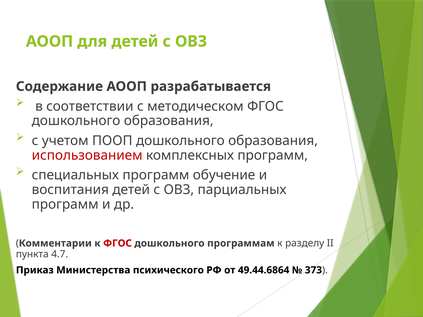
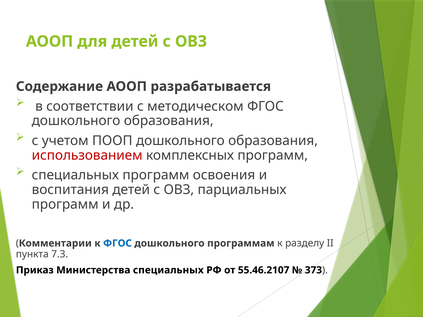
обучение: обучение -> освоения (224, 175)
ФГОС colour: red -> blue (117, 243)
4.7: 4.7 -> 7.3 (60, 254)
Министерства психического: психического -> специальных (168, 270)
49.44.6864: 49.44.6864 -> 55.46.2107 (264, 270)
